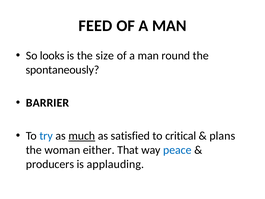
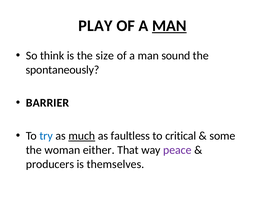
FEED: FEED -> PLAY (95, 26)
MAN underline: none -> present (169, 26)
looks: looks -> think (52, 56)
round: round -> sound (176, 56)
satisfied: satisfied -> faultless (130, 136)
plans: plans -> some (222, 136)
peace colour: blue -> purple (177, 150)
applauding: applauding -> themselves (115, 164)
